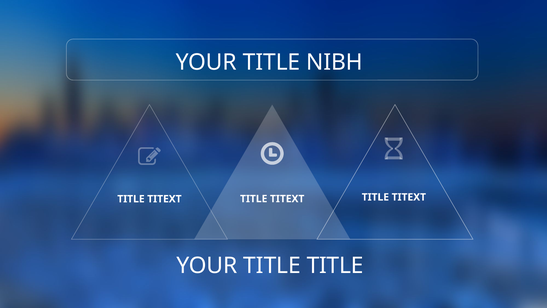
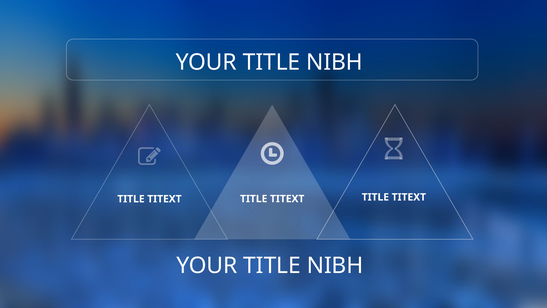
TITLE: TITLE -> NIBH (335, 266)
